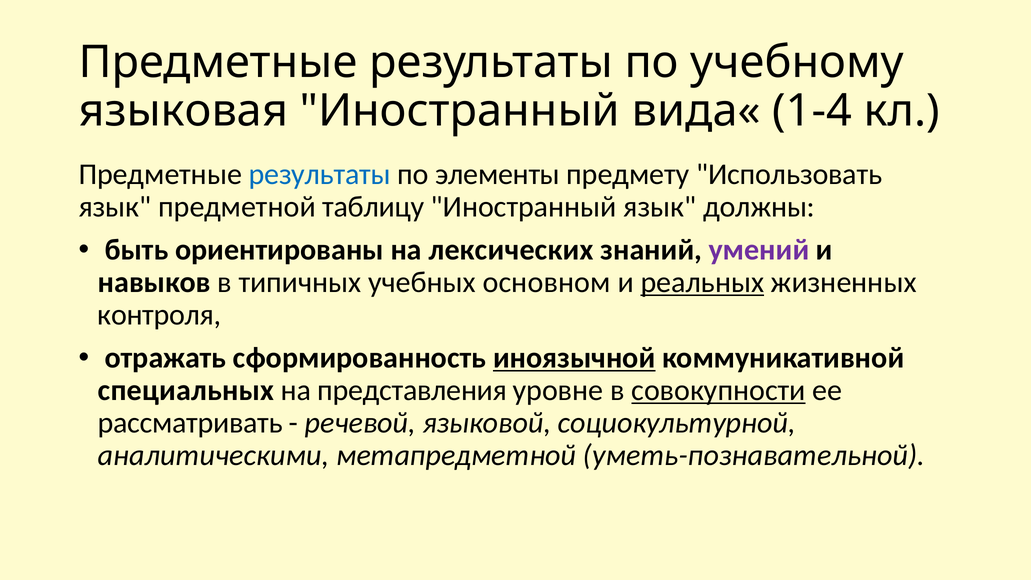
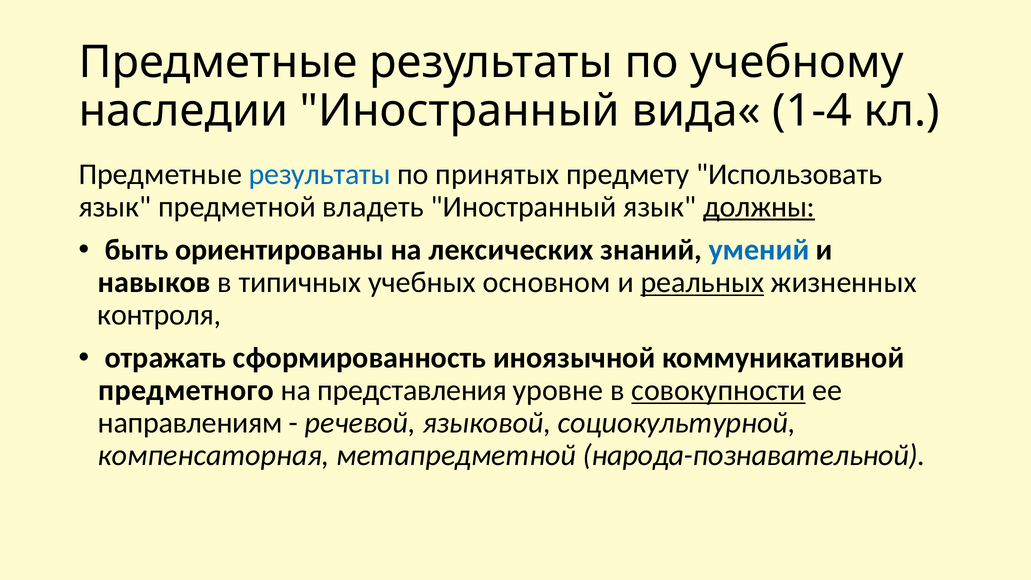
языковая: языковая -> наследии (183, 111)
элементы: элементы -> принятых (497, 174)
таблицу: таблицу -> владеть (373, 207)
должны underline: none -> present (759, 207)
умений colour: purple -> blue (759, 250)
иноязычной underline: present -> none (574, 358)
специальных: специальных -> предметного (186, 390)
рассматривать: рассматривать -> направлениям (190, 423)
аналитическими: аналитическими -> компенсаторная (214, 455)
уметь-познавательной: уметь-познавательной -> народа-познавательной (754, 455)
